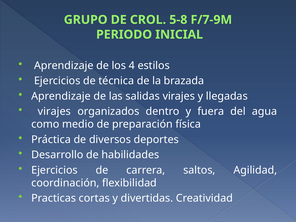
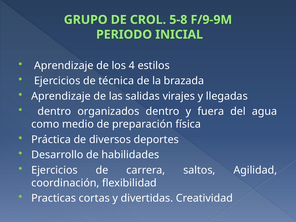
F/7-9M: F/7-9M -> F/9-9M (211, 20)
virajes: virajes -> dentro (54, 111)
